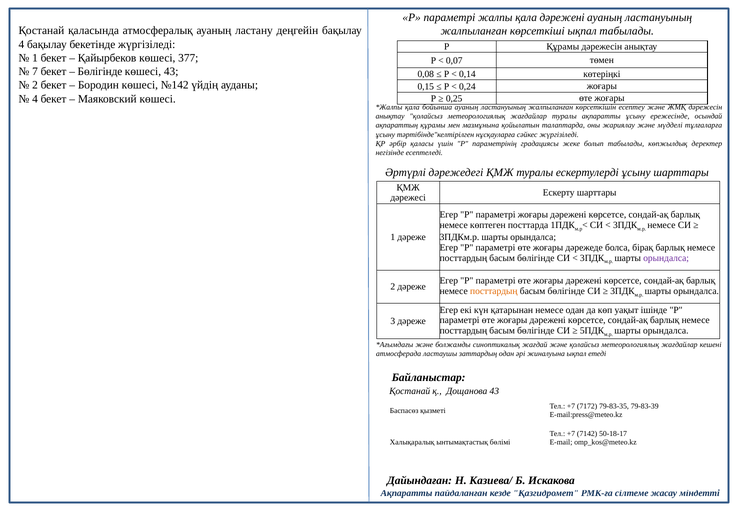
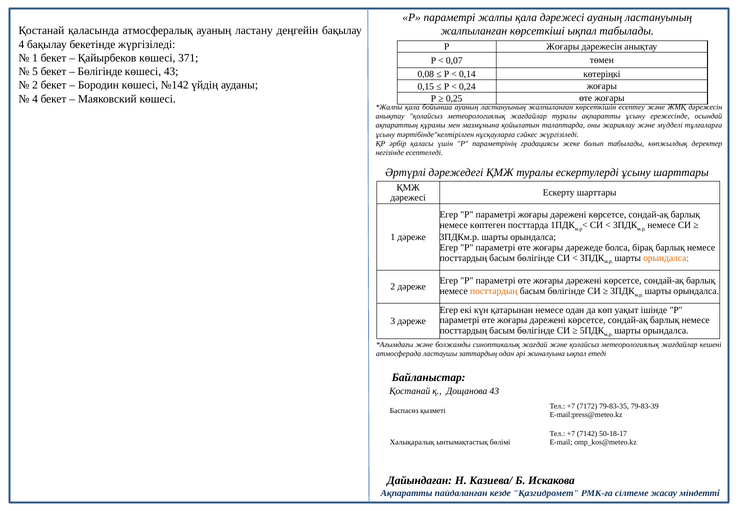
қала дәрежені: дәрежені -> дәрежесі (562, 17)
Р Құрамы: Құрамы -> Жоғары (563, 47)
377: 377 -> 371 (188, 58)
7: 7 -> 5 (35, 72)
орындалса colour: purple -> orange (666, 258)
